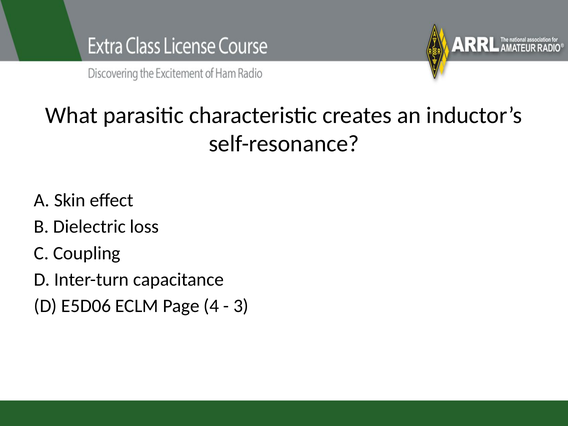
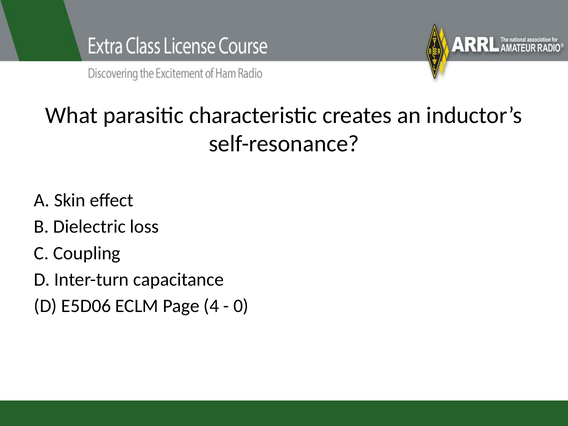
3: 3 -> 0 (241, 306)
